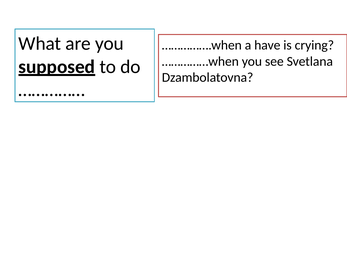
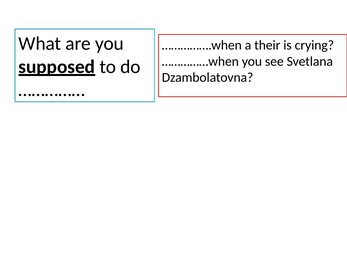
have: have -> their (267, 45)
